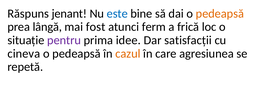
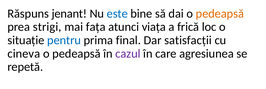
lângă: lângă -> strigi (47, 27)
fost: fost -> fața (96, 27)
ferm: ferm -> viața (154, 27)
pentru colour: purple -> blue (64, 40)
idee: idee -> final (128, 40)
cazul colour: orange -> purple (128, 53)
